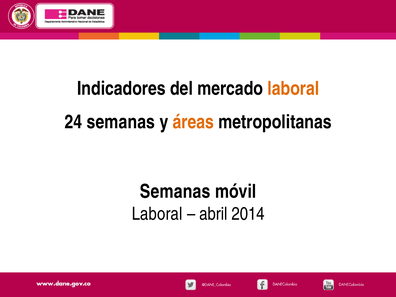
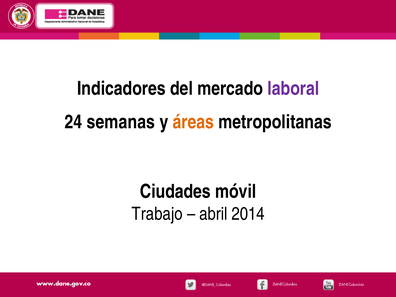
laboral colour: orange -> purple (293, 88)
Semanas: Semanas -> Ciudades (175, 191)
Laboral: Laboral -> Trabajo (157, 214)
